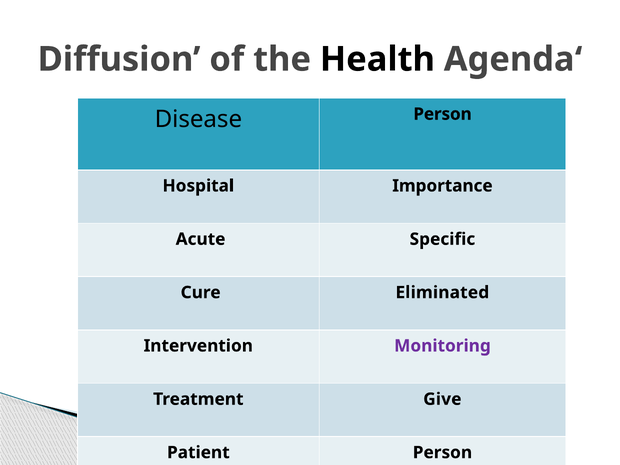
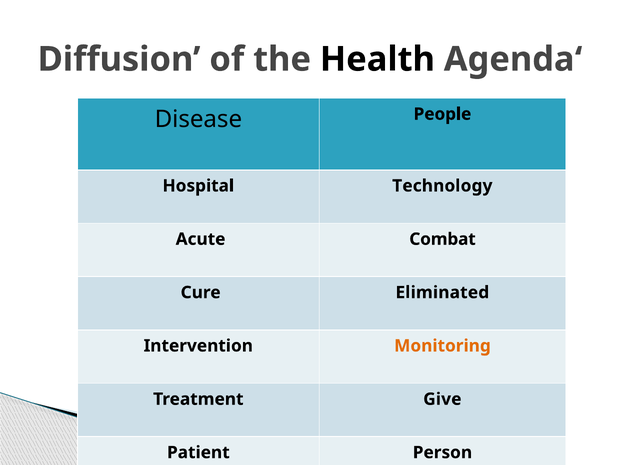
Disease Person: Person -> People (442, 114)
Importance: Importance -> Technology (442, 186)
Specific: Specific -> Combat (442, 239)
Monitoring colour: purple -> orange (442, 346)
